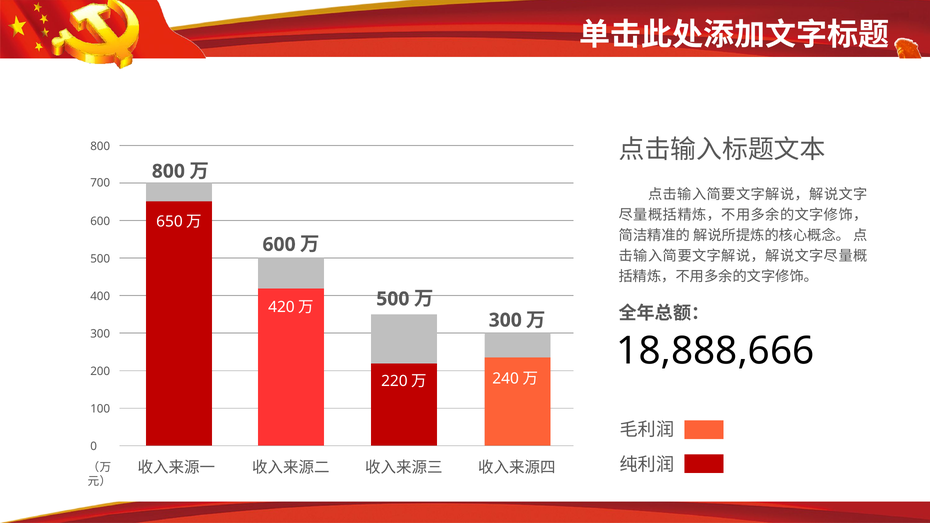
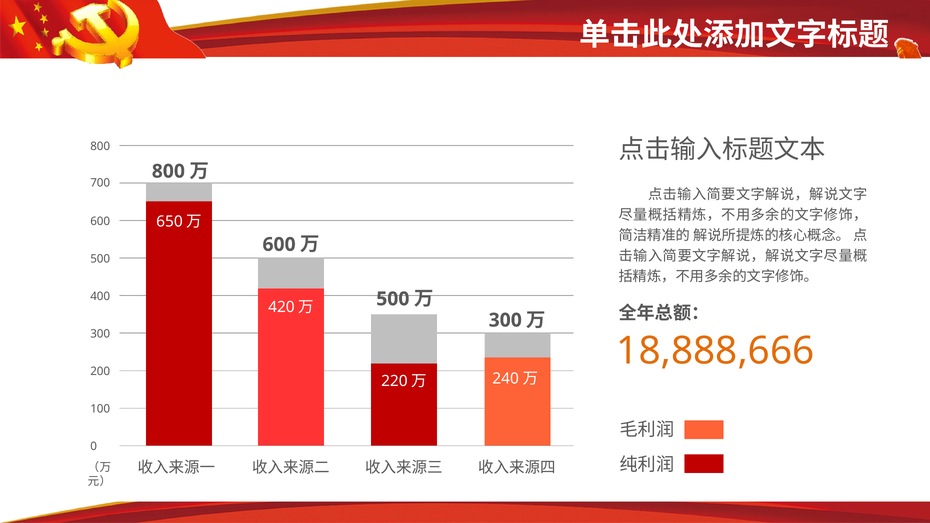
18,888,666 colour: black -> orange (715, 351)
